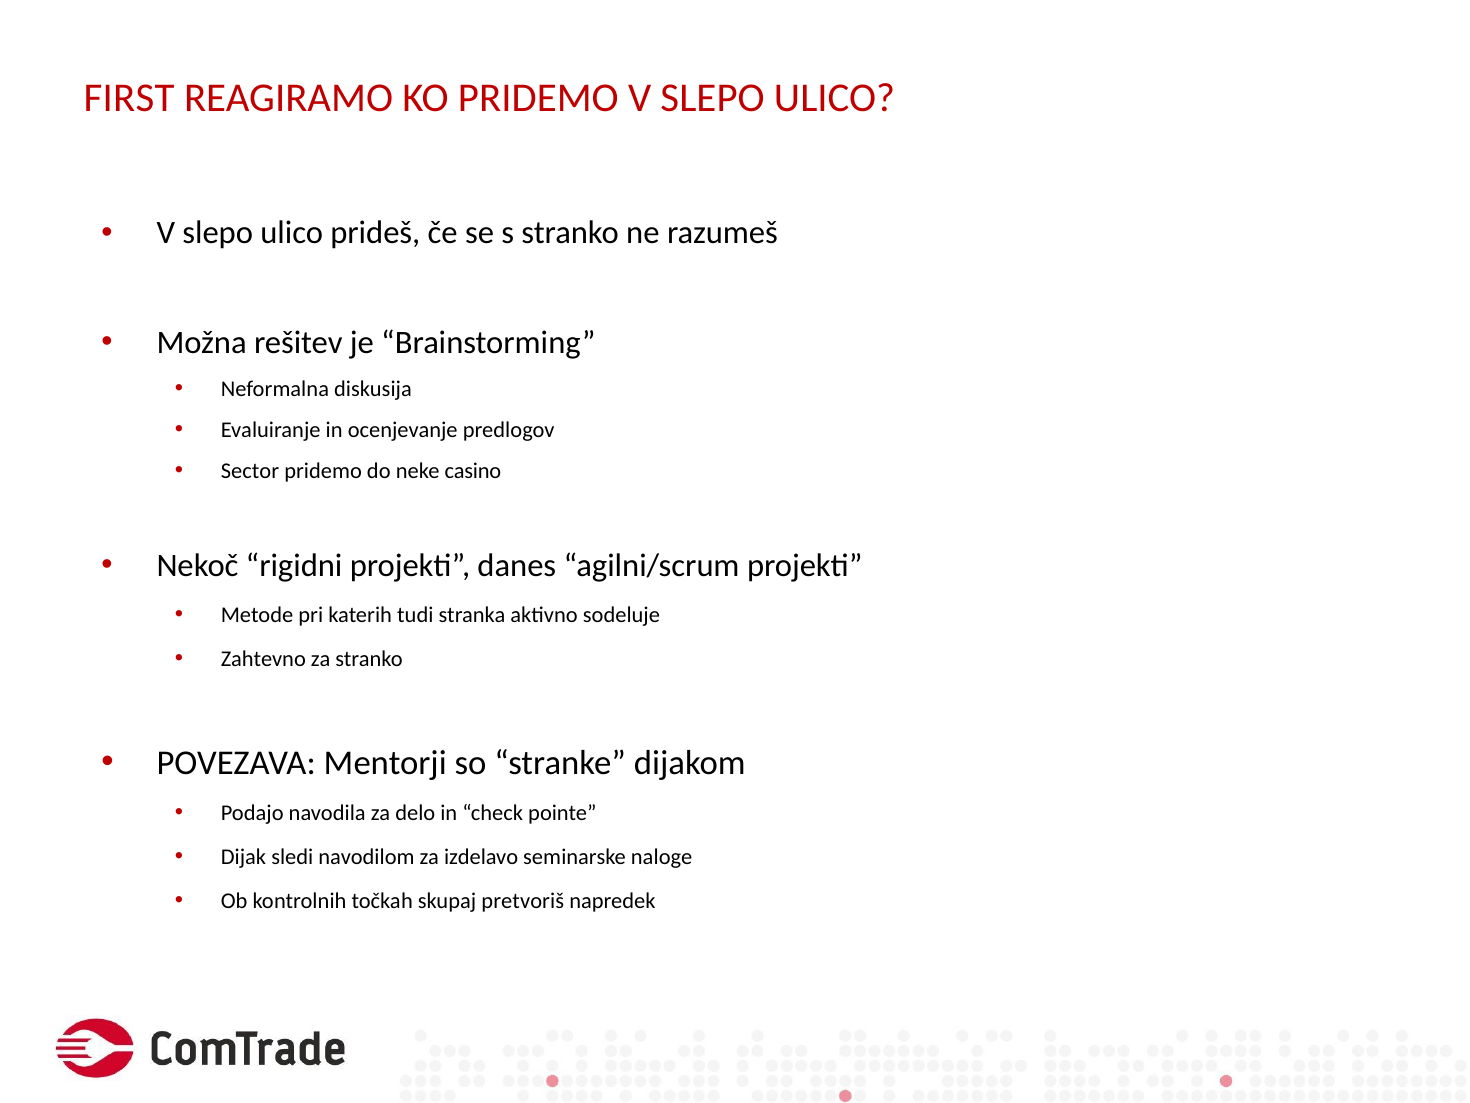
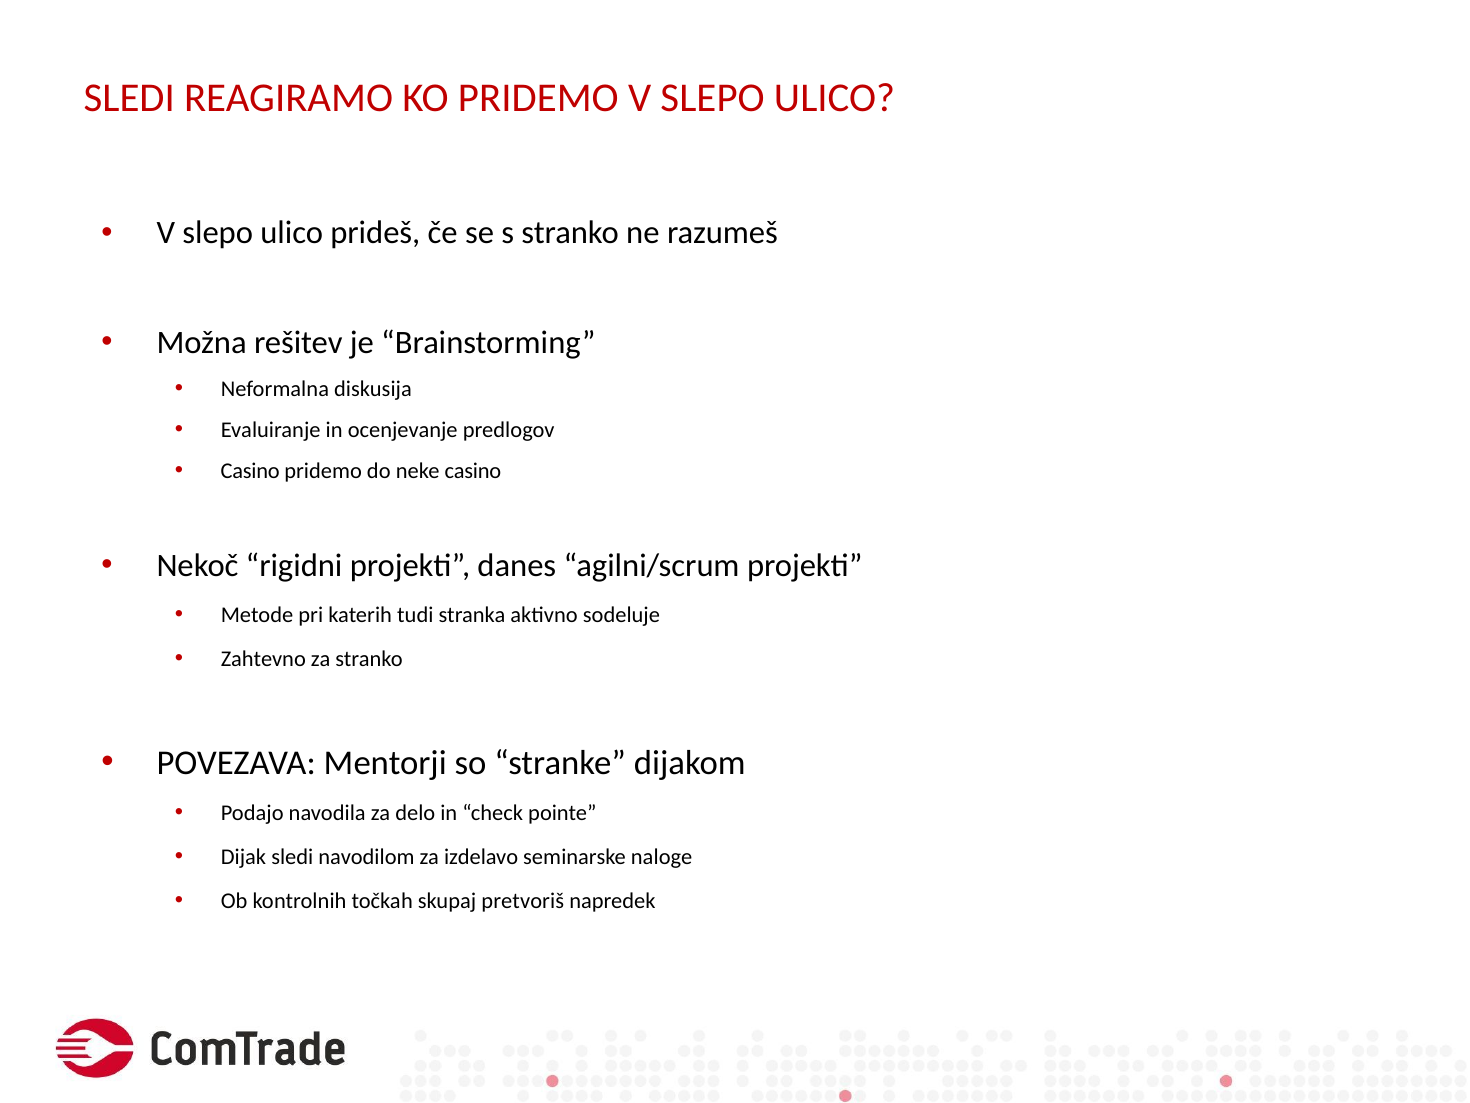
FIRST: FIRST -> SLEDI (129, 98)
Sector: Sector -> Casino (250, 471)
